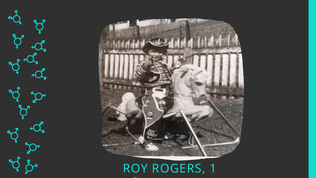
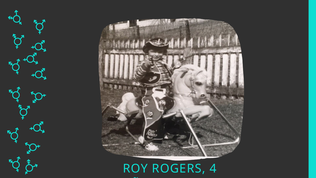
1: 1 -> 4 (213, 168)
